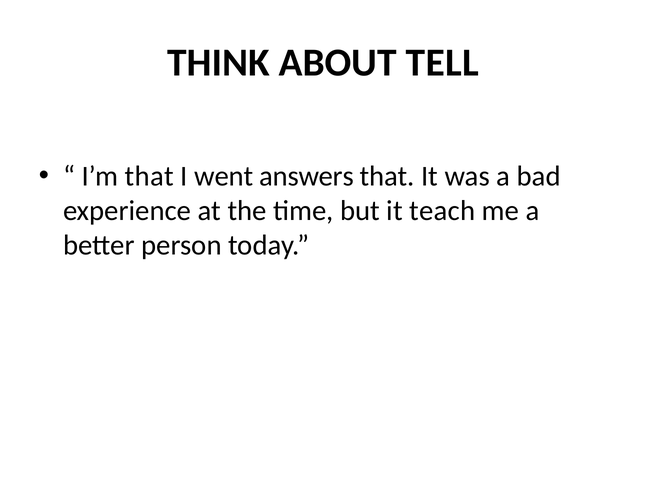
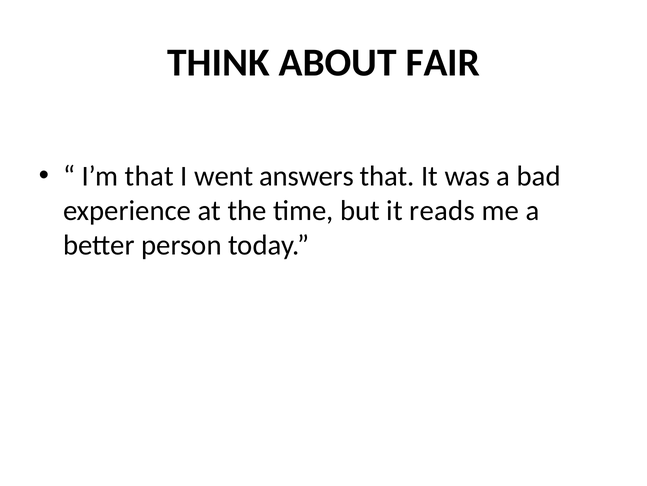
TELL: TELL -> FAIR (443, 63)
teach: teach -> reads (442, 211)
